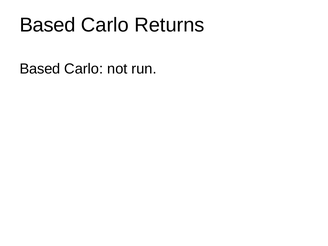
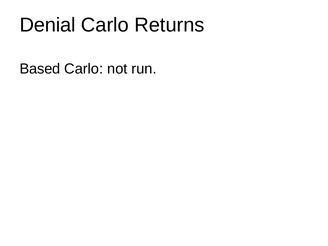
Based: Based -> Denial (48, 25)
